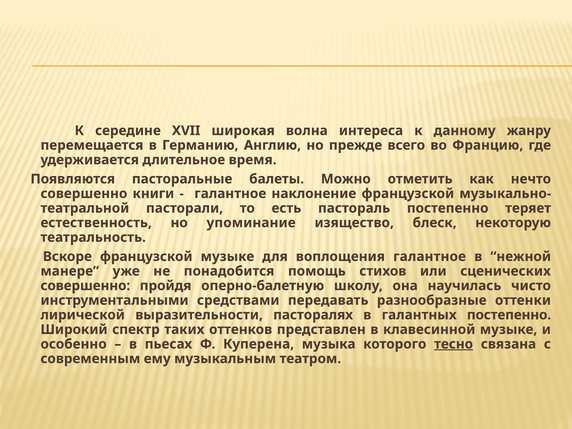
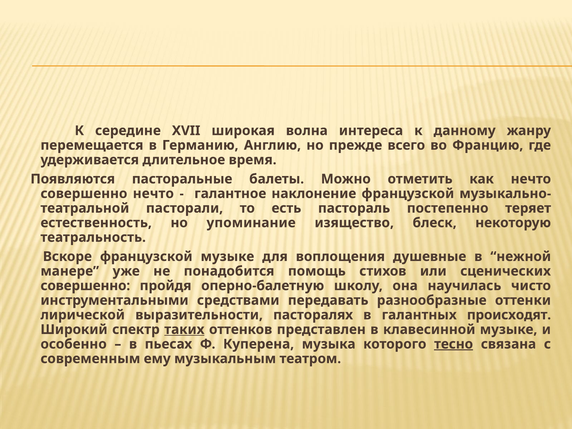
совершенно книги: книги -> нечто (153, 194)
воплощения галантное: галантное -> душевные (430, 257)
галантных постепенно: постепенно -> происходят (509, 315)
таких underline: none -> present (184, 329)
